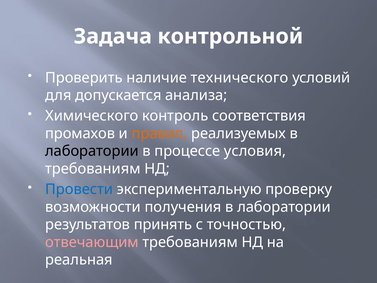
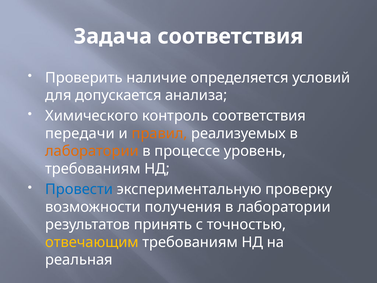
Задача контрольной: контрольной -> соответствия (230, 36)
технического: технического -> определяется (240, 78)
промахов: промахов -> передачи (80, 133)
лаборатории colour: black -> orange (92, 151)
условия: условия -> уровень (255, 151)
отвечающим colour: pink -> yellow (92, 242)
